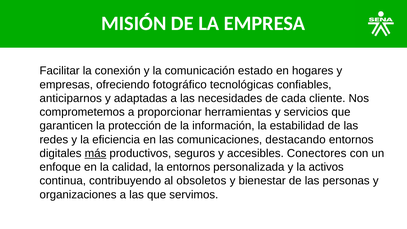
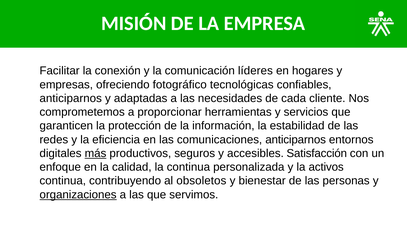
estado: estado -> líderes (255, 71)
comunicaciones destacando: destacando -> anticiparnos (296, 140)
Conectores: Conectores -> Satisfacción (317, 153)
la entornos: entornos -> continua (188, 167)
organizaciones underline: none -> present (78, 195)
